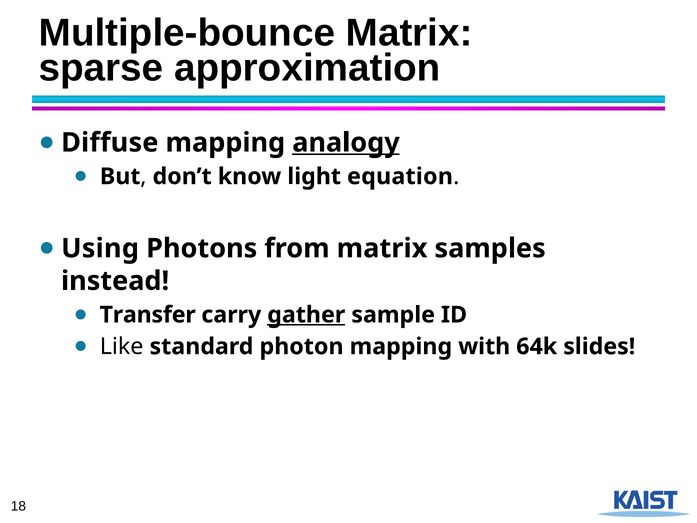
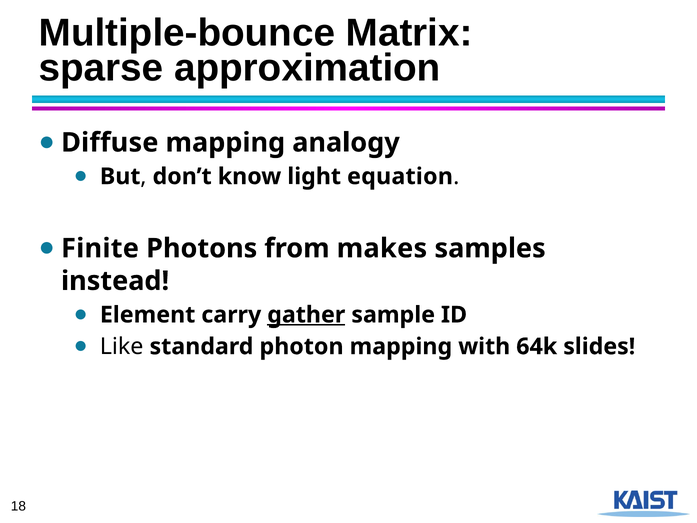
analogy underline: present -> none (346, 143)
Using: Using -> Finite (100, 248)
from matrix: matrix -> makes (382, 248)
Transfer: Transfer -> Element (148, 315)
